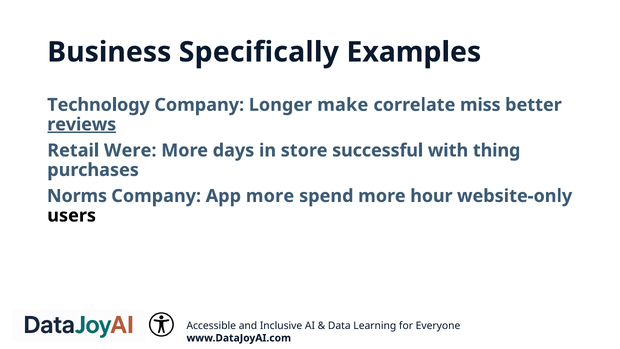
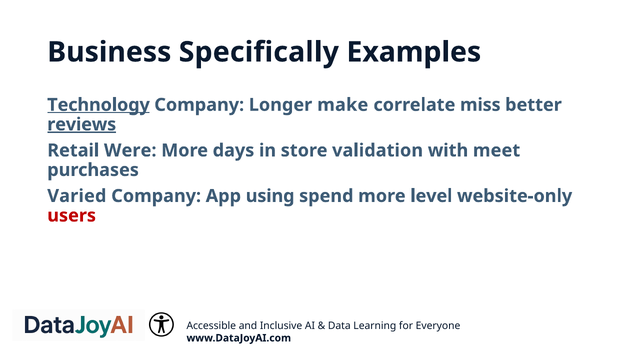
Technology underline: none -> present (99, 105)
successful: successful -> validation (378, 150)
thing: thing -> meet (497, 150)
Norms: Norms -> Varied (77, 196)
App more: more -> using (270, 196)
hour: hour -> level (431, 196)
users colour: black -> red (72, 215)
